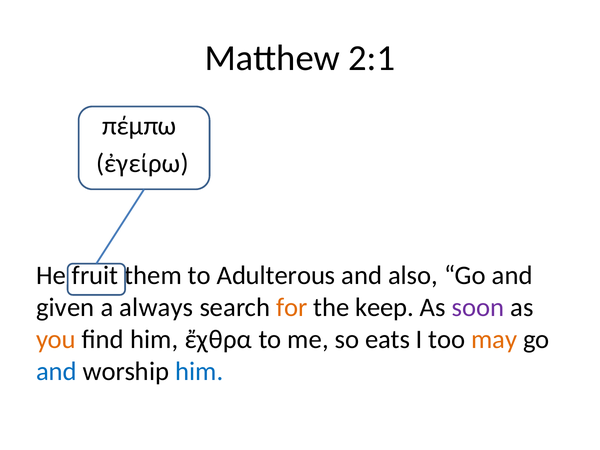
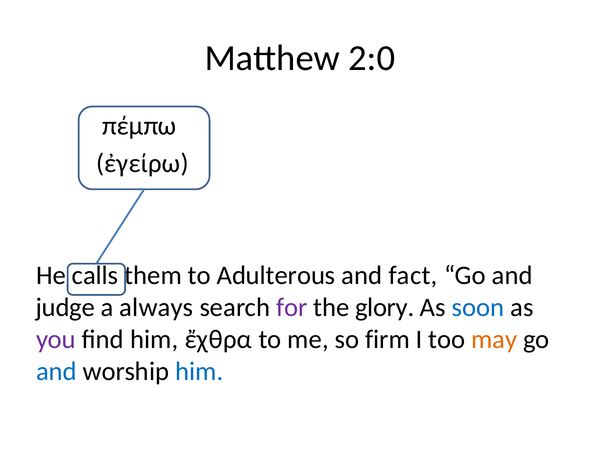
2:1: 2:1 -> 2:0 (372, 58)
fruit: fruit -> calls (95, 275)
also: also -> fact (413, 275)
given: given -> judge (65, 307)
for colour: orange -> purple (292, 307)
keep: keep -> glory (385, 307)
soon colour: purple -> blue (478, 307)
you colour: orange -> purple (56, 339)
eats: eats -> firm (388, 339)
